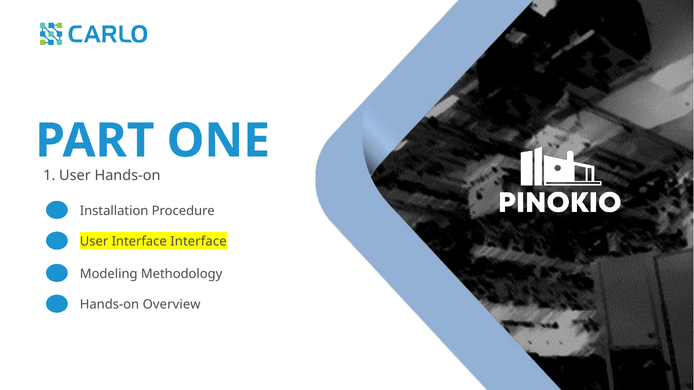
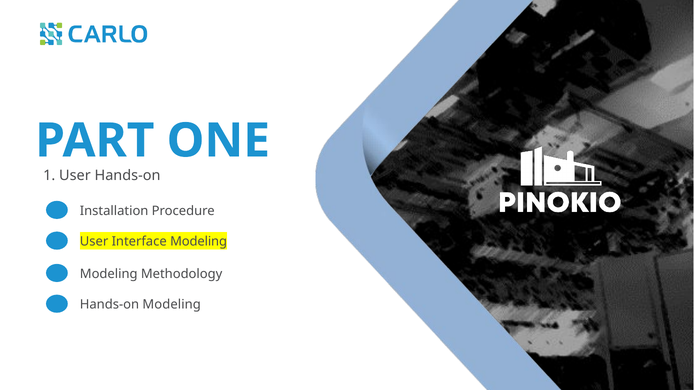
Interface Interface: Interface -> Modeling (199, 242)
Hands-on Overview: Overview -> Modeling (172, 305)
